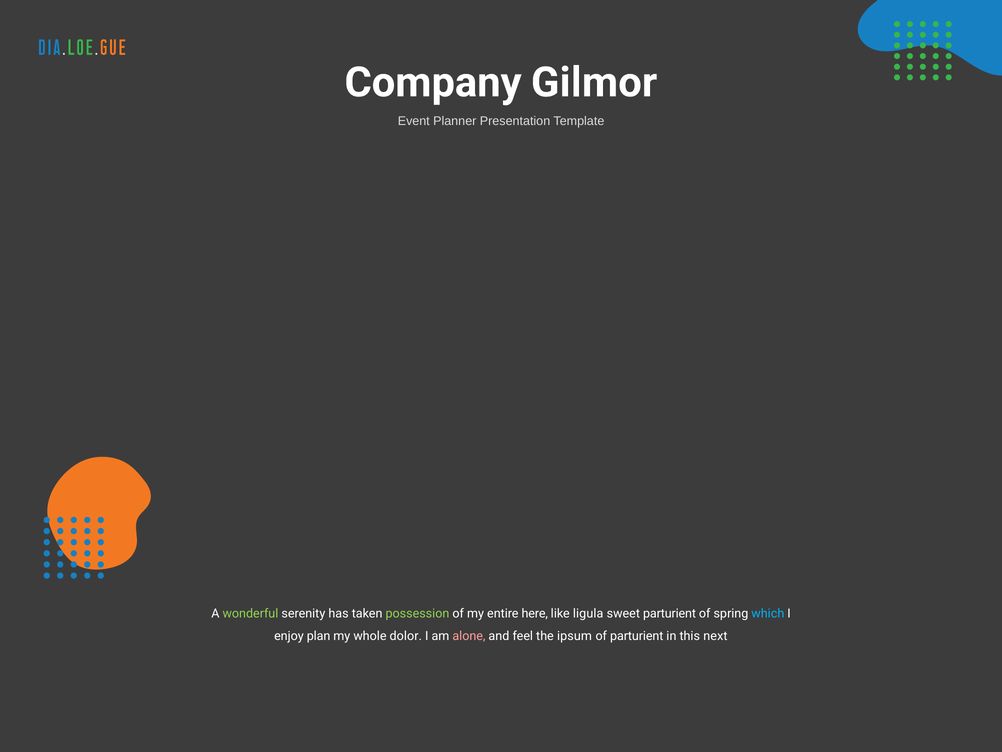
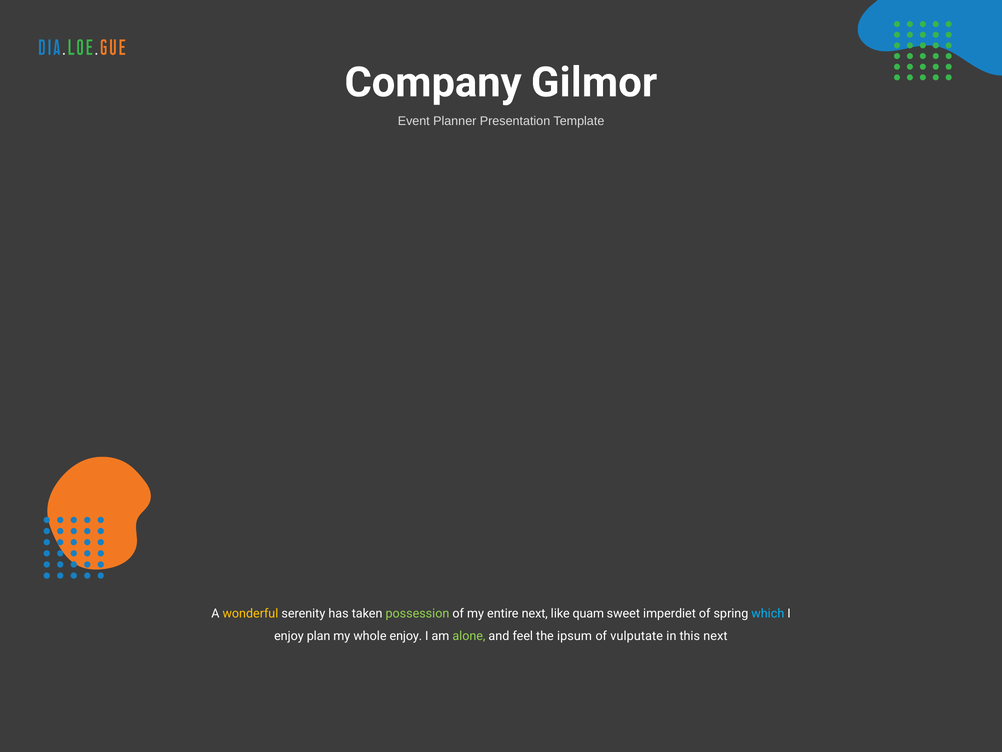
wonderful colour: light green -> yellow (250, 613)
entire here: here -> next (535, 613)
ligula: ligula -> quam (588, 613)
sweet parturient: parturient -> imperdiet (669, 613)
whole dolor: dolor -> enjoy (406, 636)
alone colour: pink -> light green (469, 636)
of parturient: parturient -> vulputate (637, 636)
